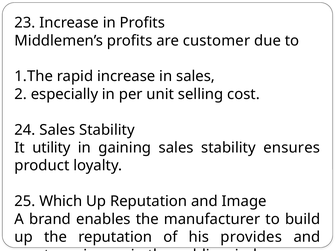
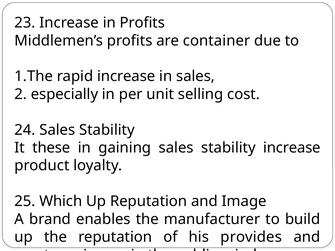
customer: customer -> container (217, 41)
utility: utility -> these (51, 148)
stability ensures: ensures -> increase (292, 148)
